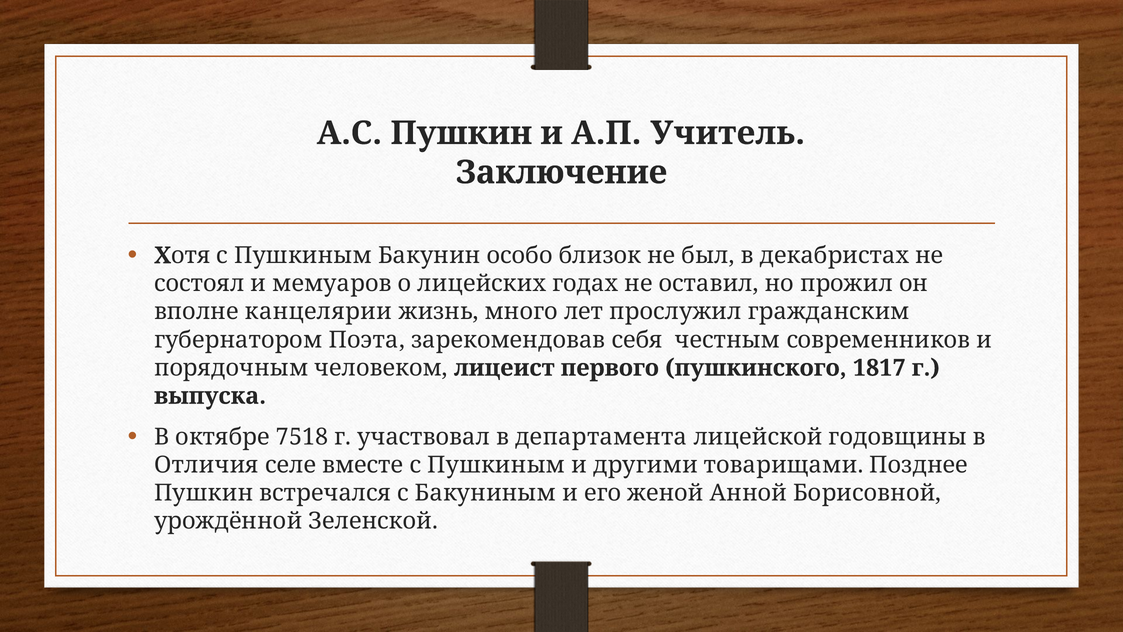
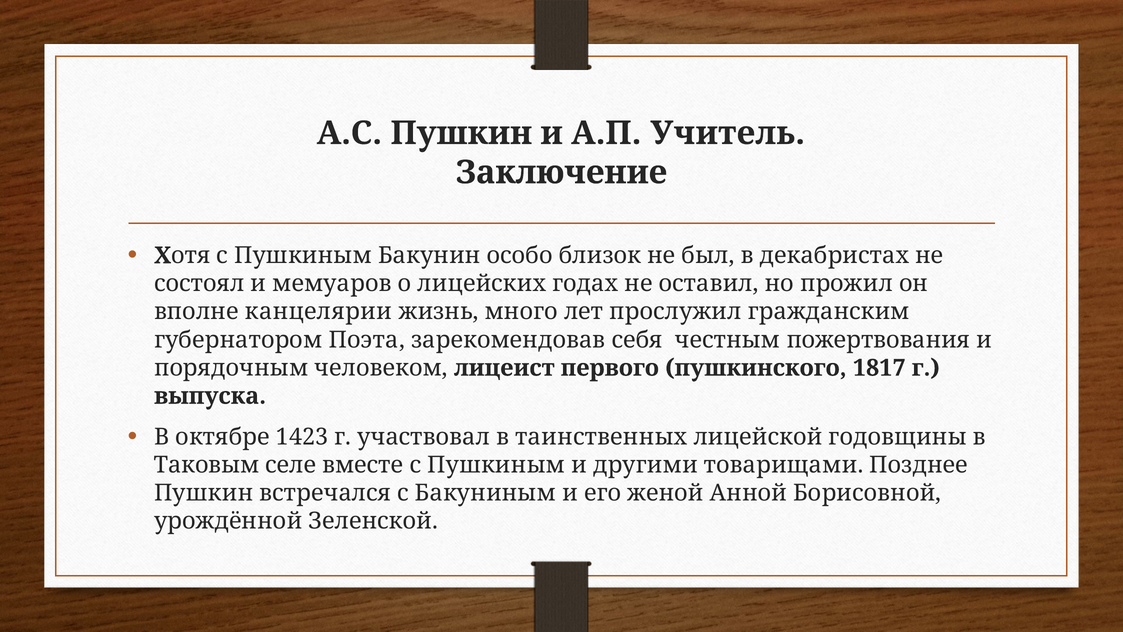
современников: современников -> пожертвования (878, 340)
7518: 7518 -> 1423 (302, 437)
департамента: департамента -> таинственных (601, 437)
Отличия: Отличия -> Таковым (207, 465)
